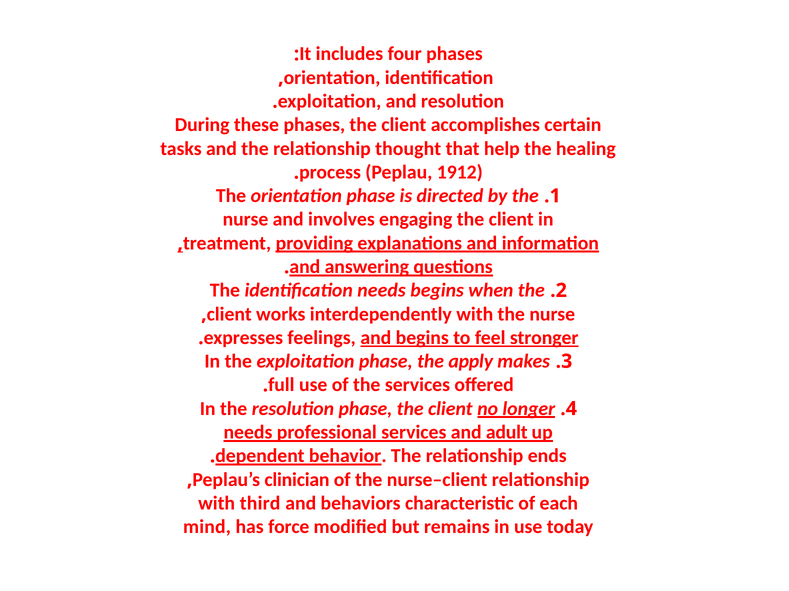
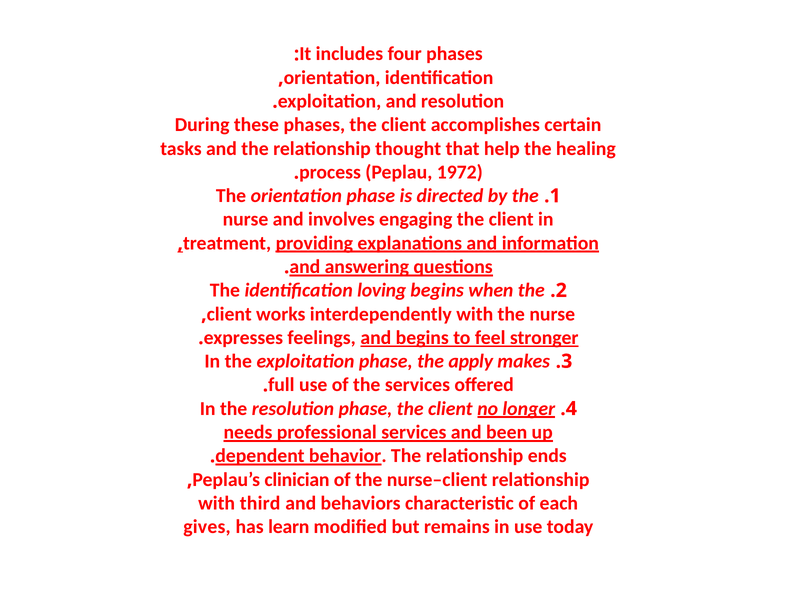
1912: 1912 -> 1972 (460, 172)
identification needs: needs -> loving (382, 291)
adult: adult -> been (507, 433)
mind: mind -> gives (207, 527)
force: force -> learn (289, 527)
